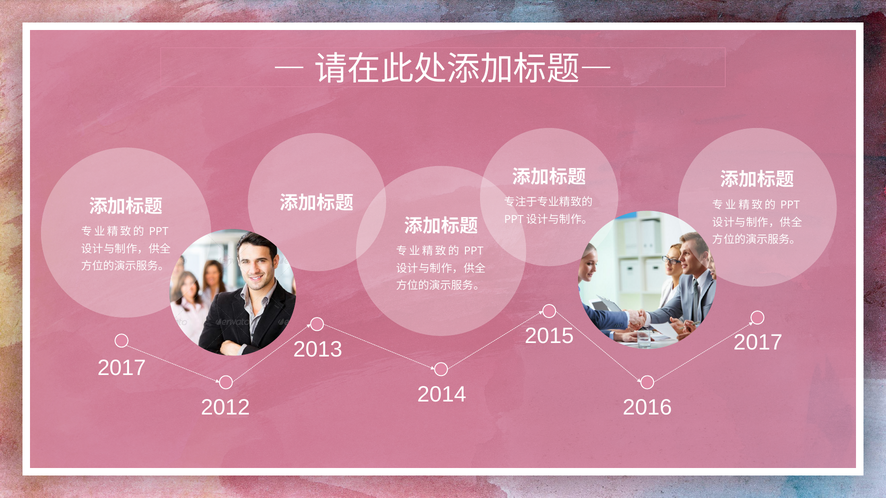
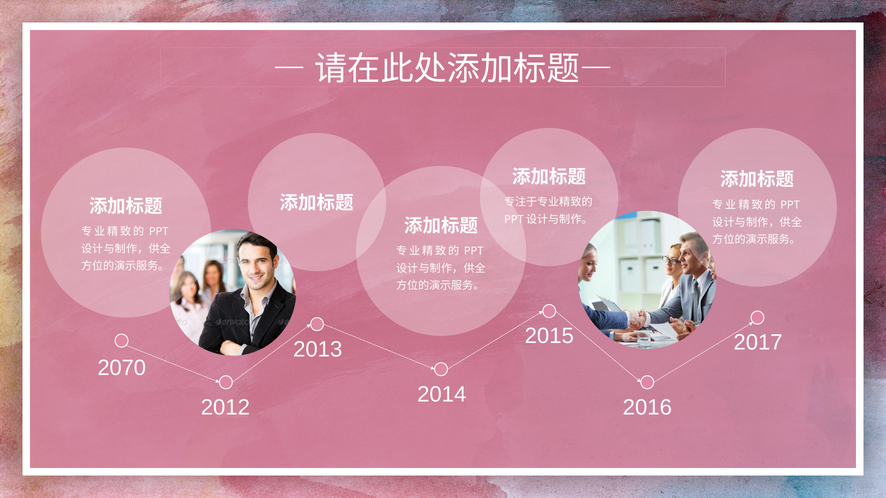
2017: 2017 -> 2070 (122, 368)
